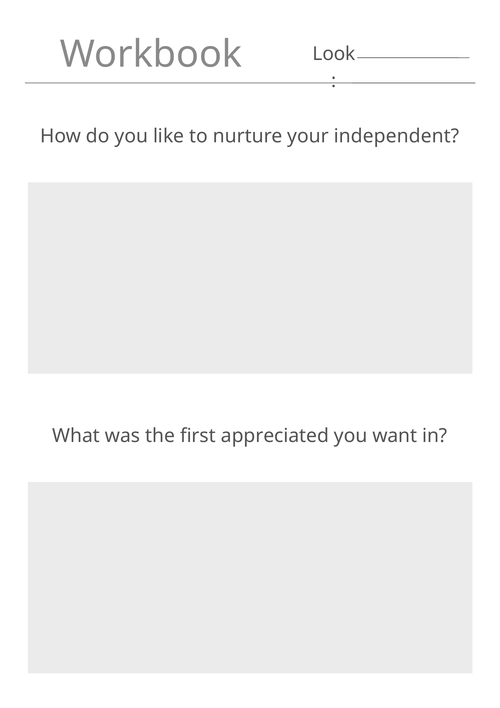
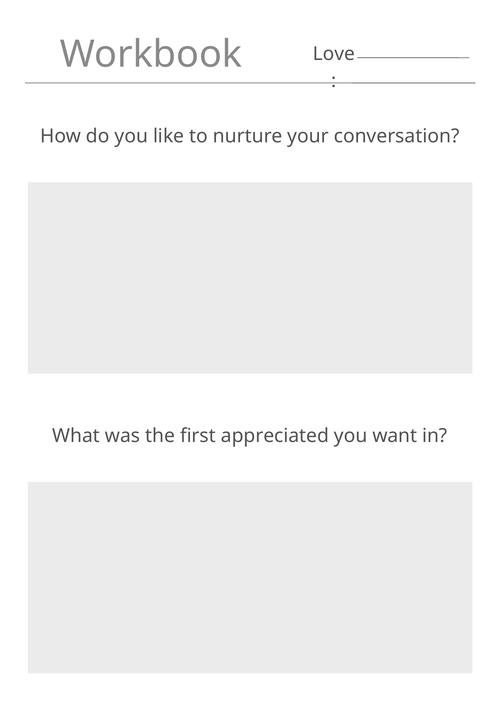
Look: Look -> Love (334, 54)
independent: independent -> conversation (397, 136)
